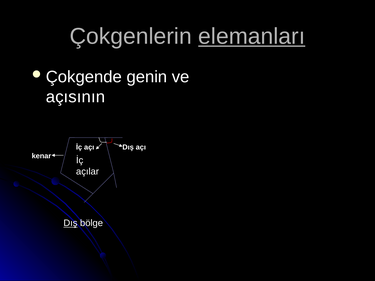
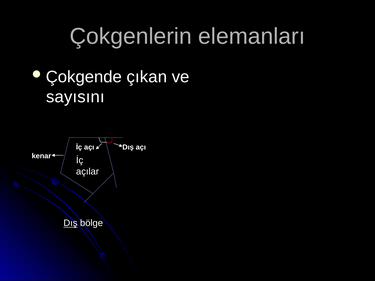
elemanları underline: present -> none (252, 36)
genin: genin -> çıkan (147, 77)
açısının: açısının -> sayısını (75, 97)
